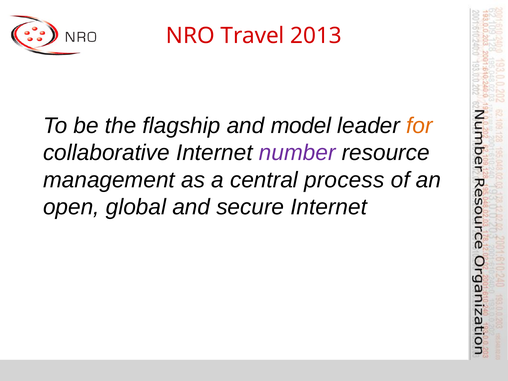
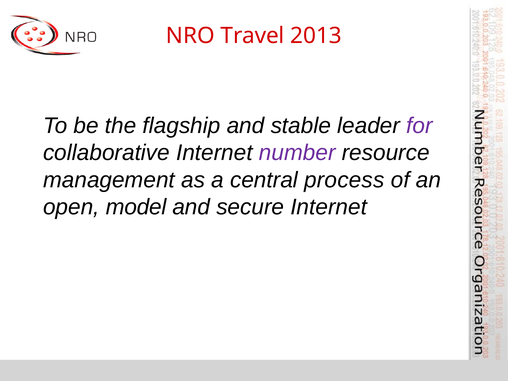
model: model -> stable (301, 126)
for colour: orange -> purple (419, 126)
global: global -> model (136, 207)
